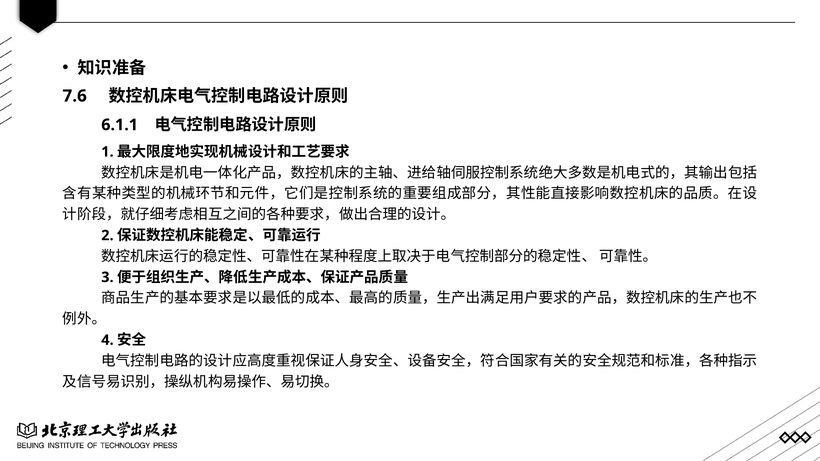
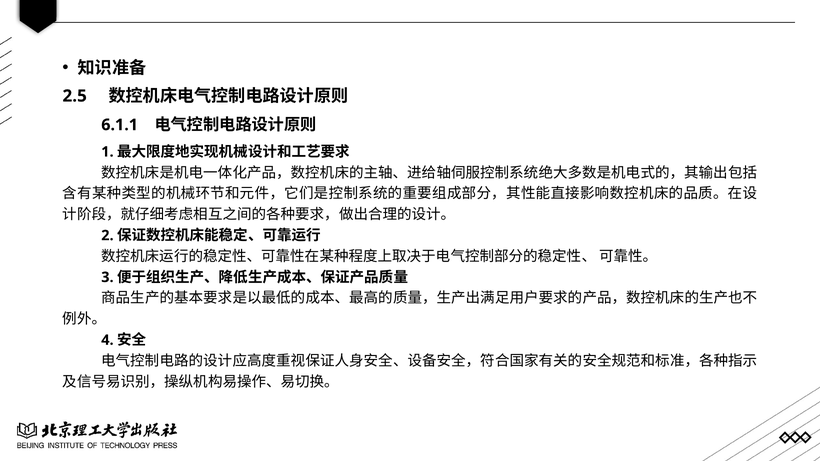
7.6: 7.6 -> 2.5 (75, 96)
